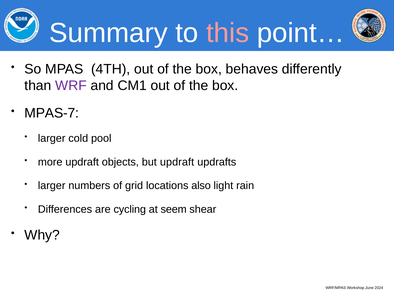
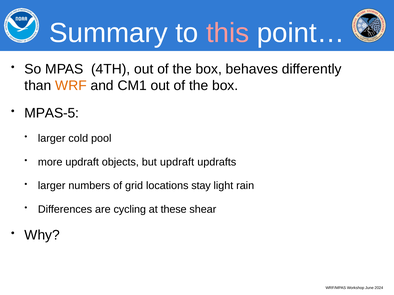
WRF colour: purple -> orange (71, 86)
MPAS-7: MPAS-7 -> MPAS-5 (52, 113)
also: also -> stay (201, 186)
seem: seem -> these (174, 210)
